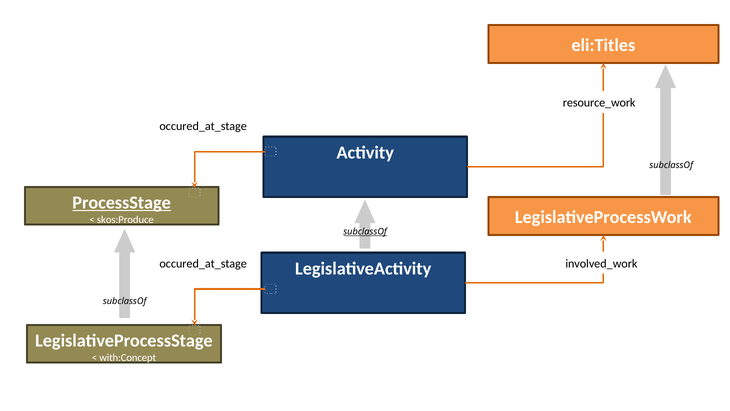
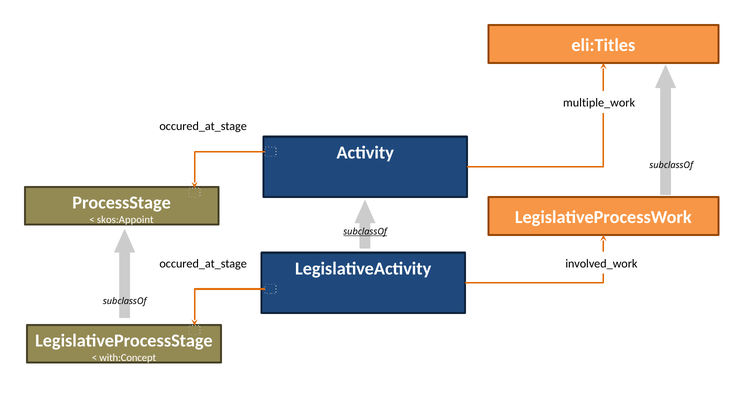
resource_work: resource_work -> multiple_work (599, 103)
ProcessStage underline: present -> none (122, 203)
skos:Produce: skos:Produce -> skos:Appoint (125, 219)
